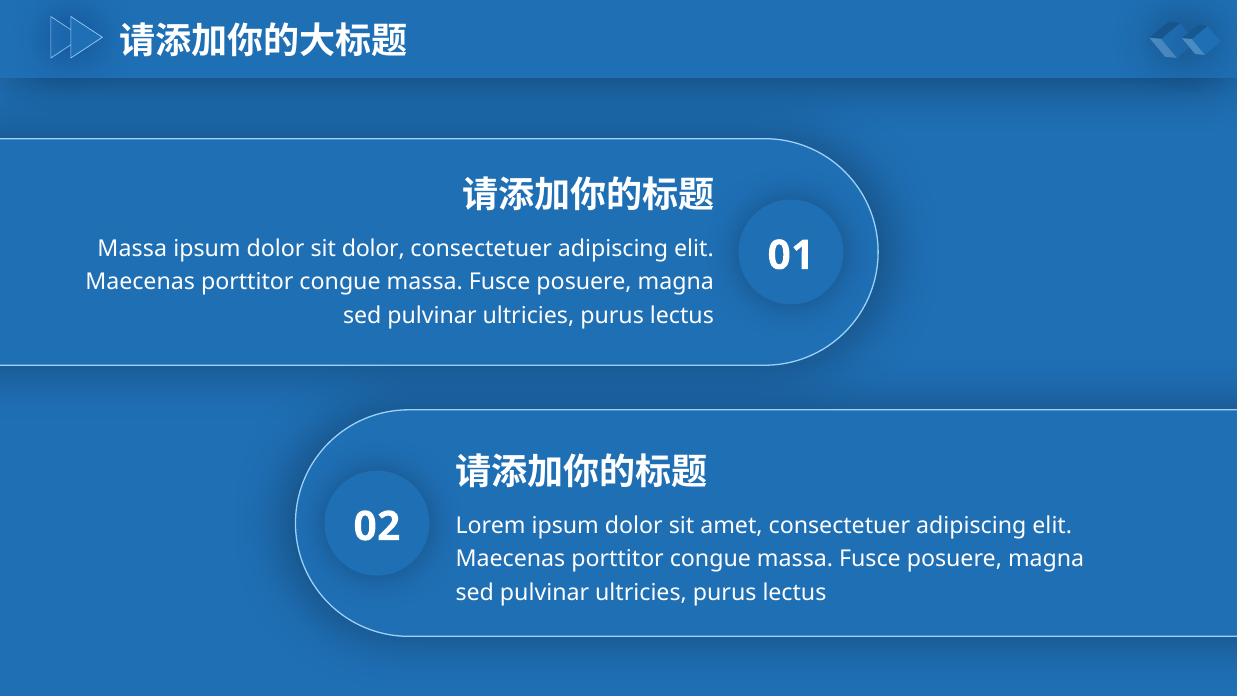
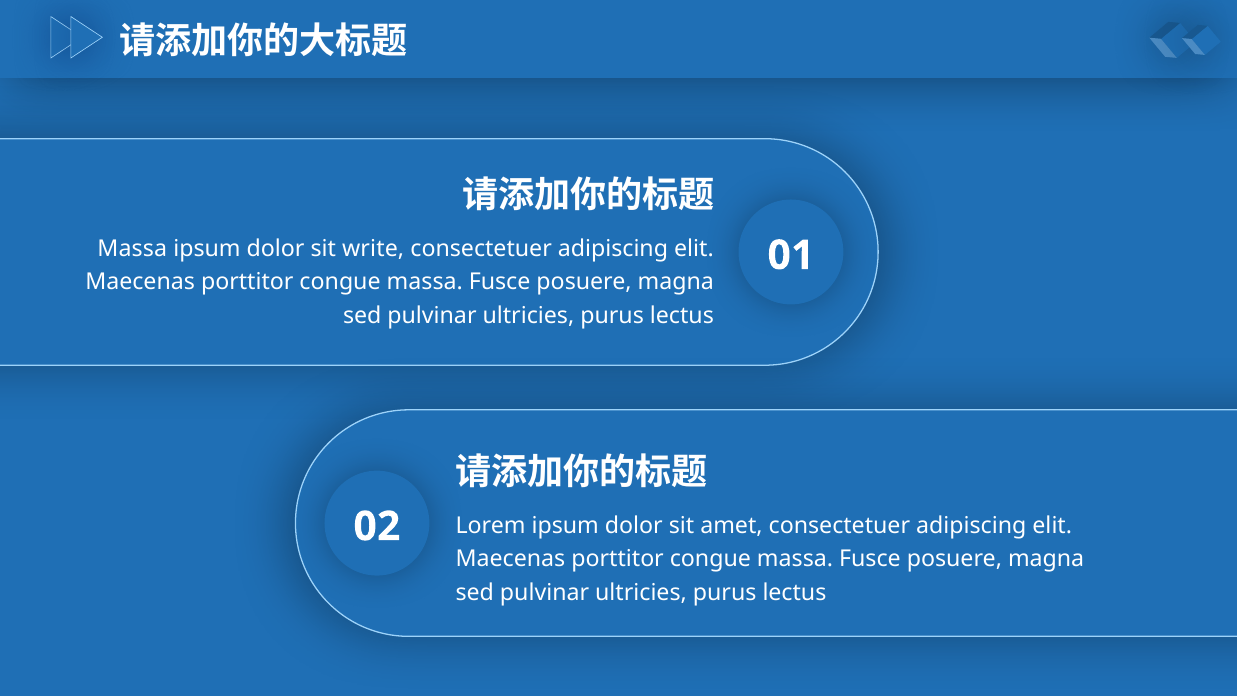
sit dolor: dolor -> write (373, 249)
